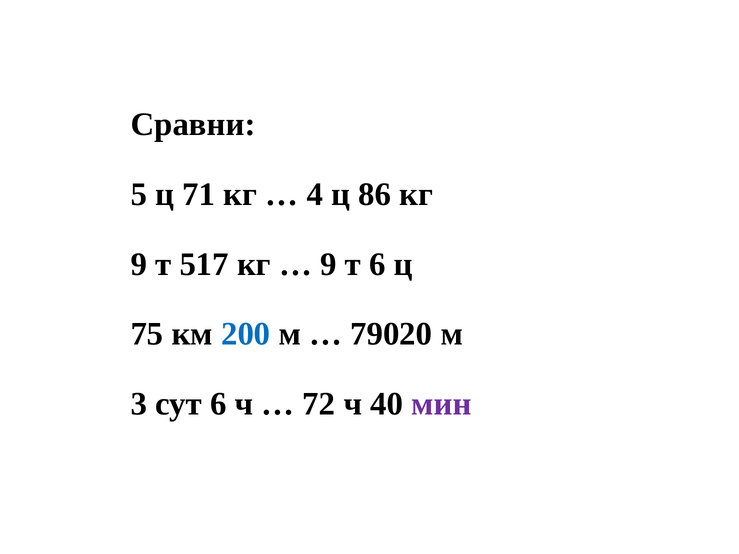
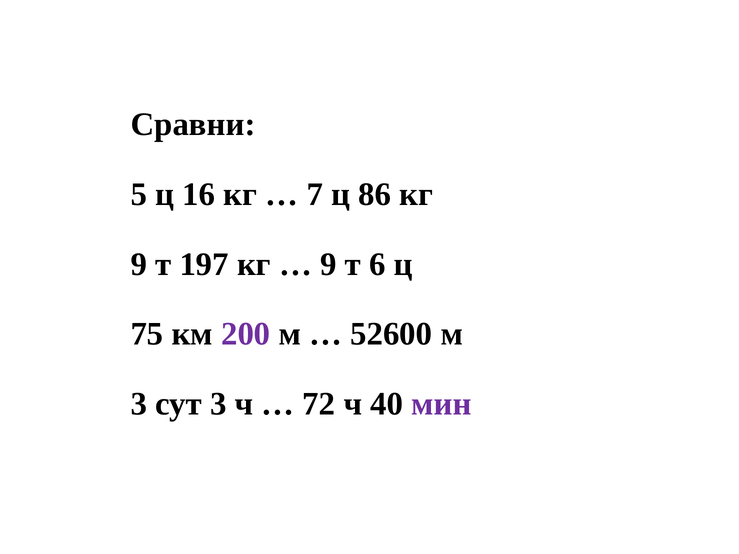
71: 71 -> 16 (199, 195)
4: 4 -> 7 (315, 195)
517: 517 -> 197 (204, 264)
200 colour: blue -> purple (246, 334)
79020: 79020 -> 52600 (391, 334)
сут 6: 6 -> 3 (218, 404)
